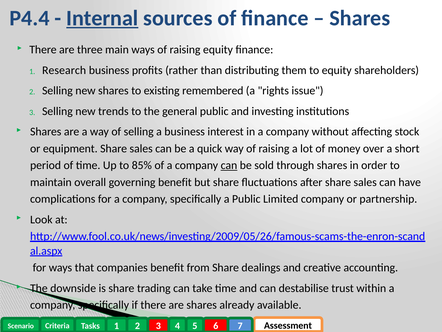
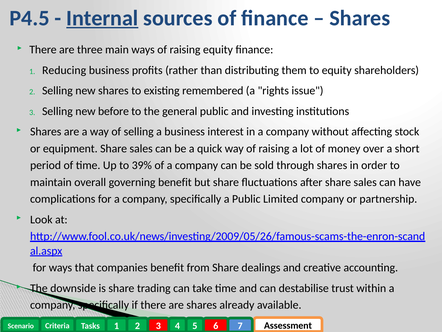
P4.4: P4.4 -> P4.5 (30, 18)
Research: Research -> Reducing (64, 70)
trends: trends -> before (113, 111)
85%: 85% -> 39% (142, 165)
can underline: present -> none (229, 165)
